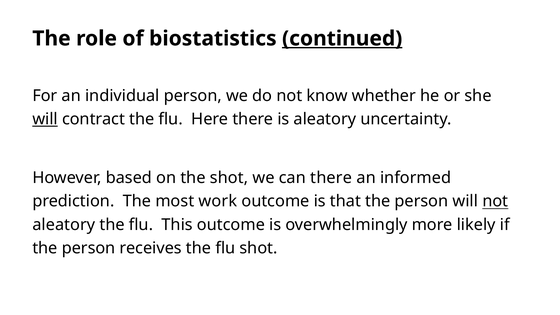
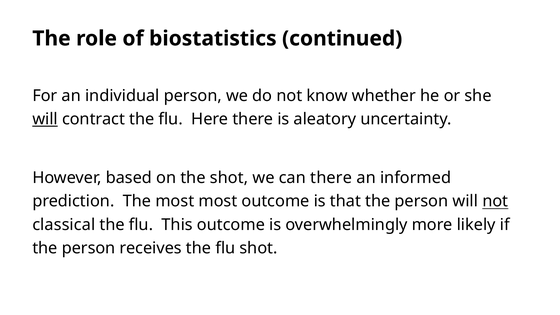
continued underline: present -> none (342, 39)
most work: work -> most (218, 201)
aleatory: aleatory -> classical (64, 225)
